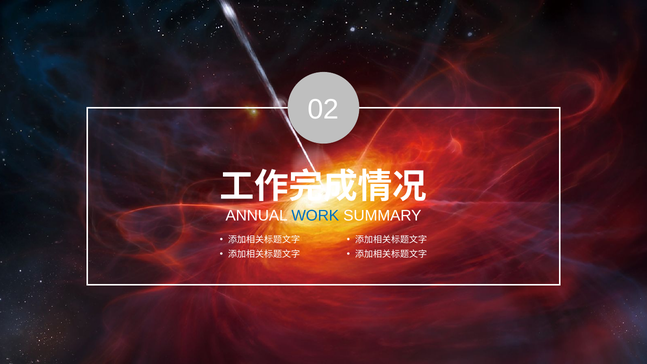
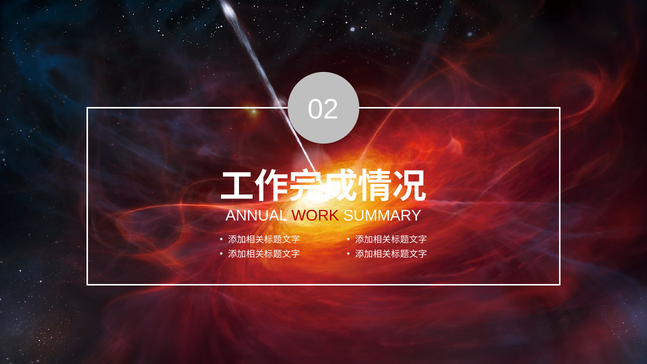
WORK colour: blue -> red (315, 216)
